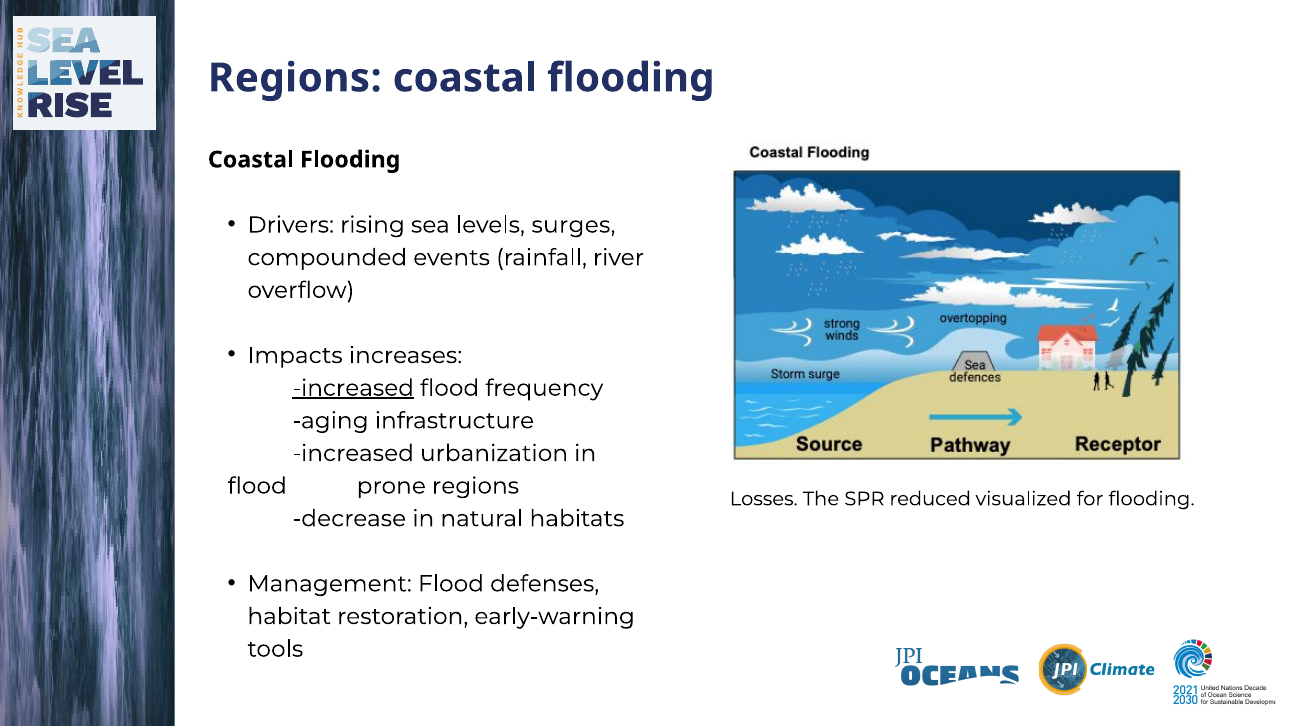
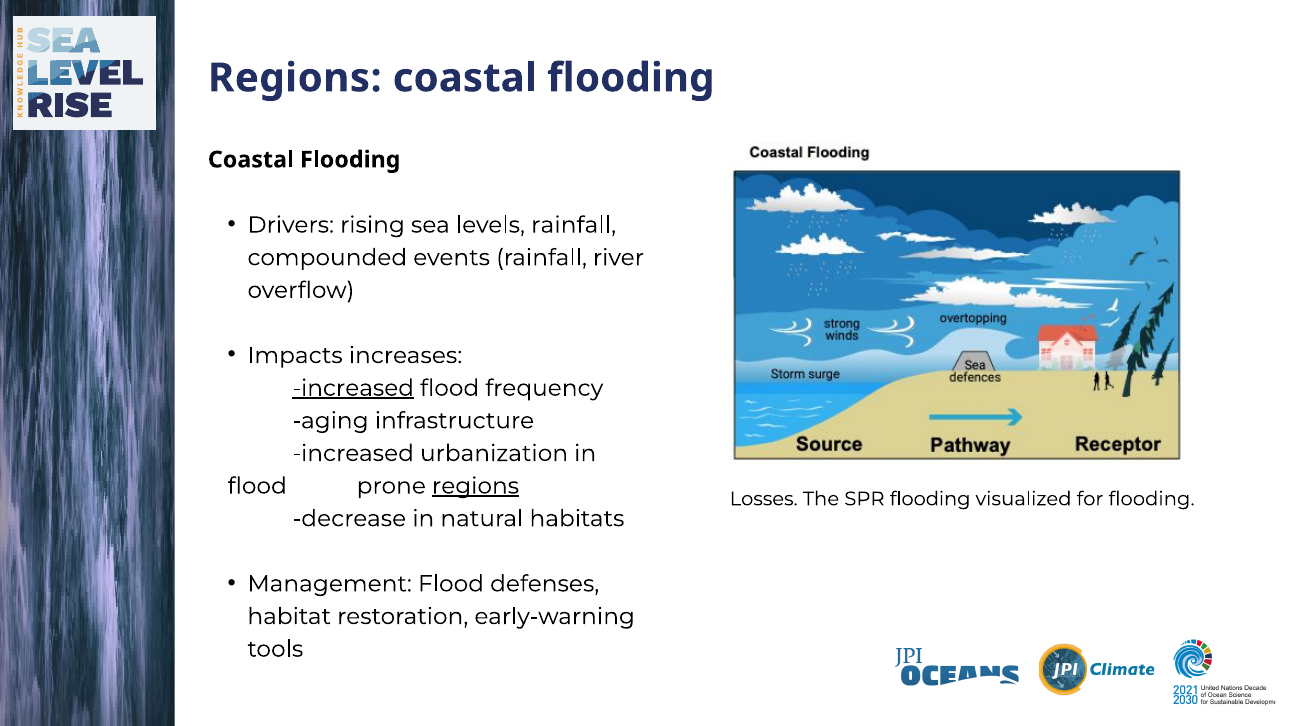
levels surges: surges -> rainfall (574, 225)
regions underline: none -> present (475, 486)
SPR reduced: reduced -> flooding (930, 499)
